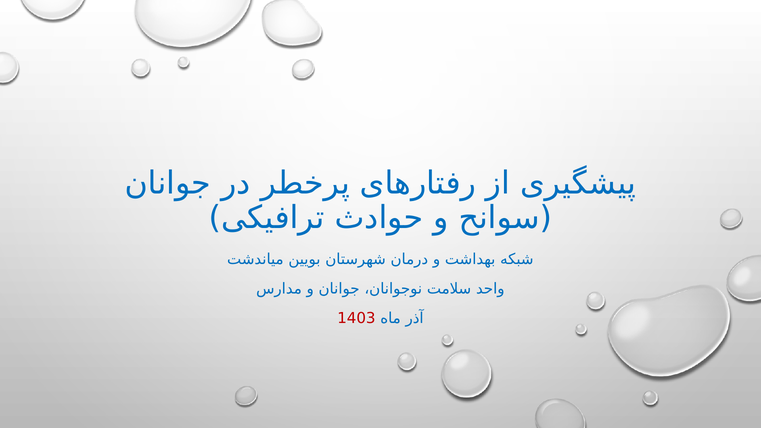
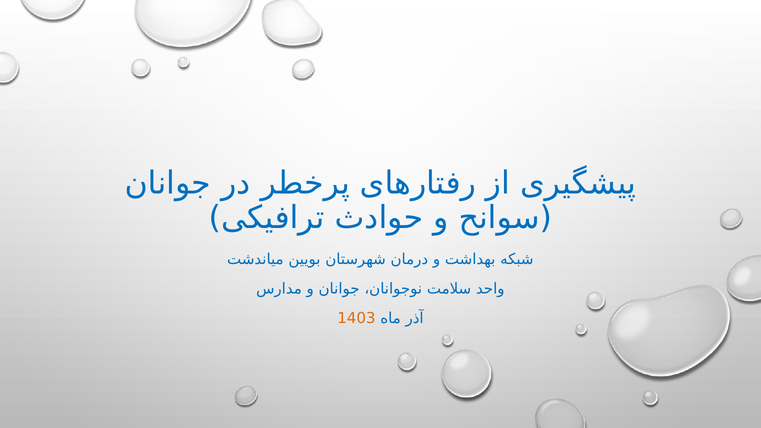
1403 colour: red -> orange (356, 318)
